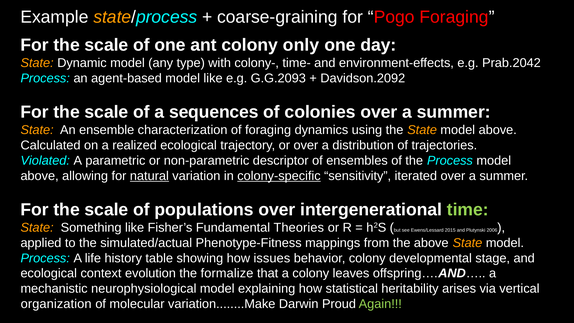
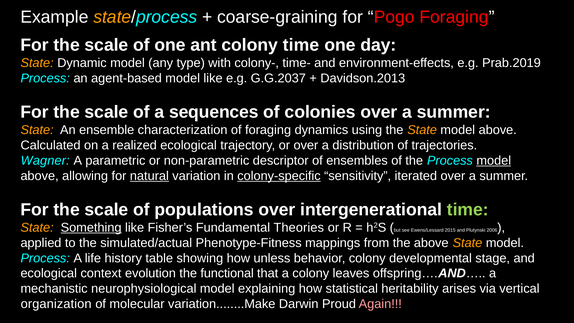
colony only: only -> time (301, 45)
Prab.2042: Prab.2042 -> Prab.2019 (511, 63)
G.G.2093: G.G.2093 -> G.G.2037 (278, 78)
Davidson.2092: Davidson.2092 -> Davidson.2013 (363, 78)
Violated: Violated -> Wagner (45, 161)
model underline: none -> present (494, 161)
Something underline: none -> present (91, 227)
issues: issues -> unless (272, 258)
formalize: formalize -> functional (227, 273)
Again colour: light green -> pink (380, 304)
